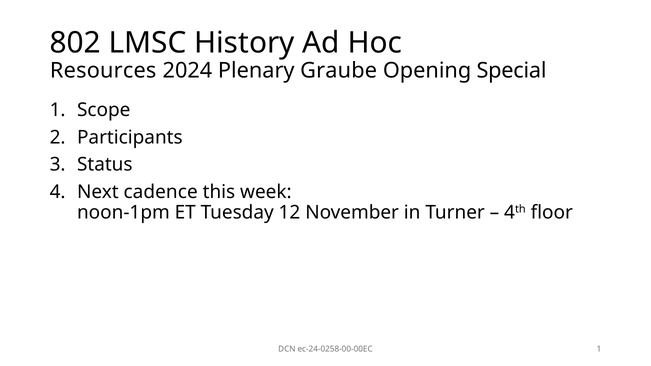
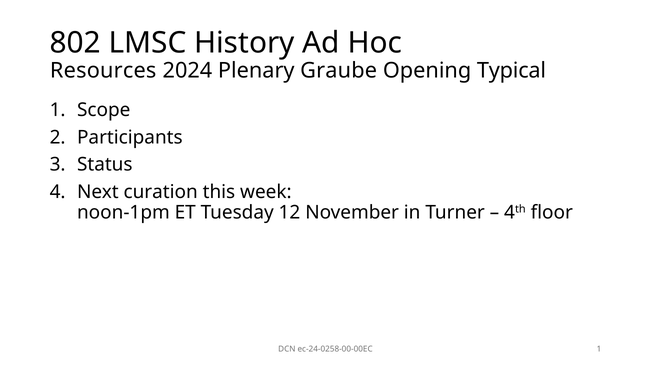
Special: Special -> Typical (511, 71)
cadence: cadence -> curation (161, 192)
